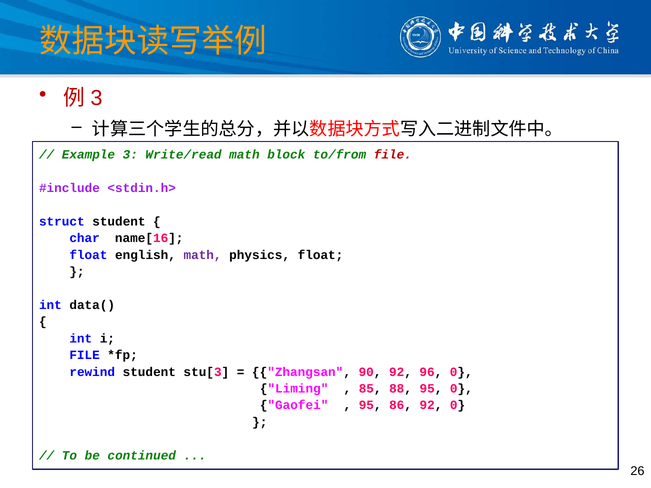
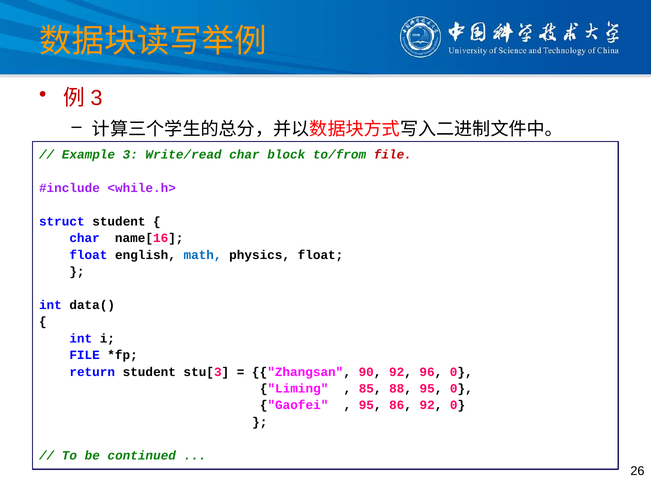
Write/read math: math -> char (244, 155)
<stdin.h>: <stdin.h> -> <while.h> (142, 188)
math colour: purple -> blue (203, 255)
rewind: rewind -> return (92, 372)
